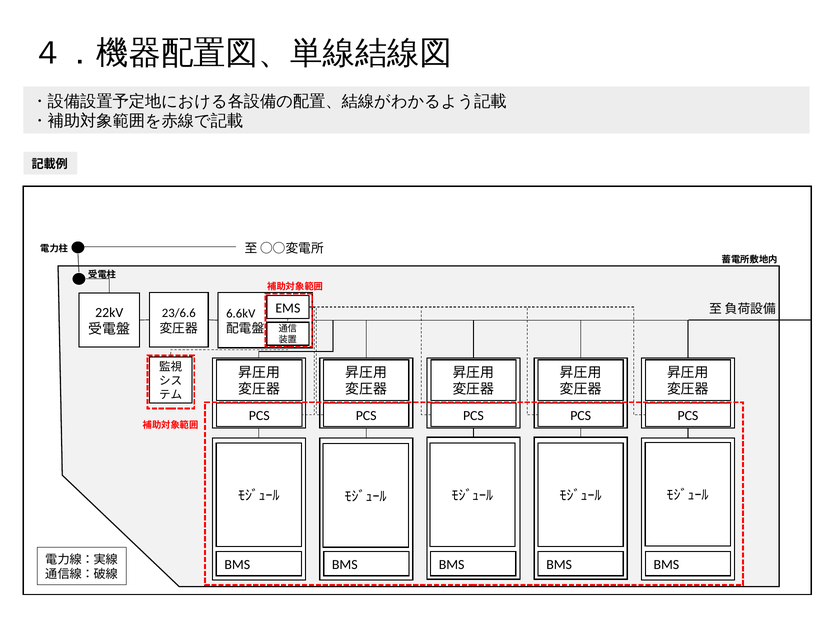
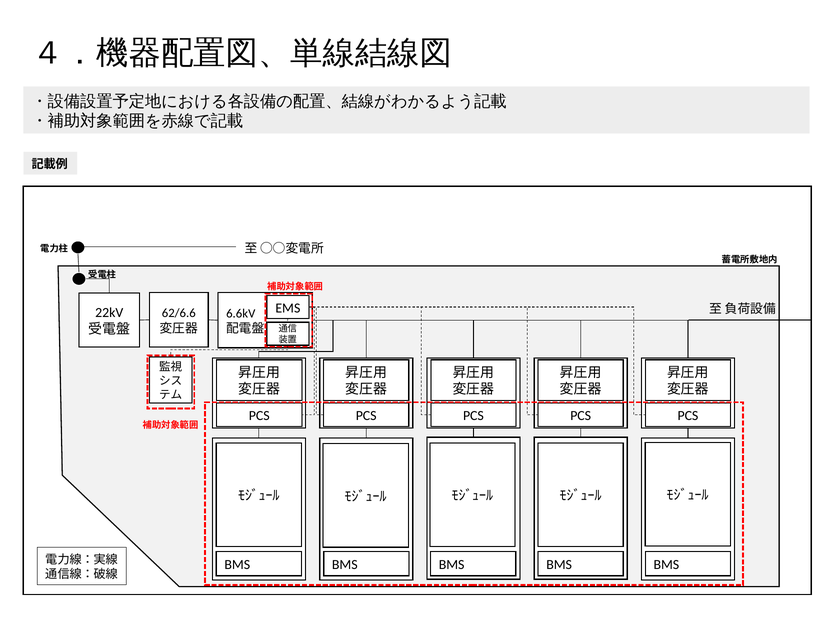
23/6.6: 23/6.6 -> 62/6.6 (179, 313)
